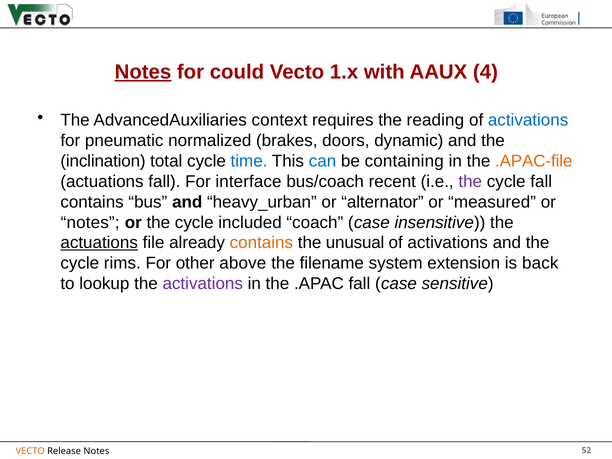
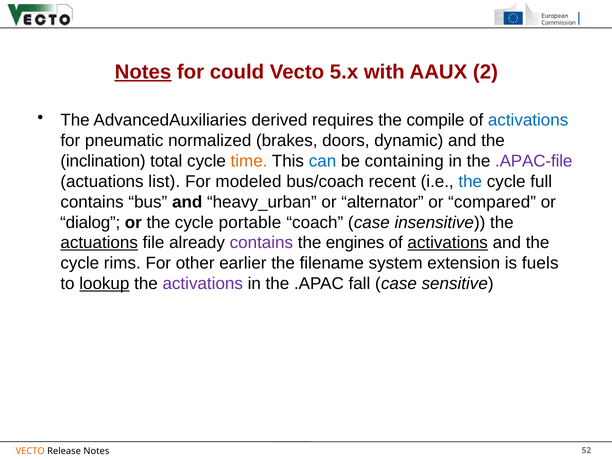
1.x: 1.x -> 5.x (344, 72)
4: 4 -> 2 (485, 72)
context: context -> derived (279, 120)
reading: reading -> compile (436, 120)
time colour: blue -> orange (249, 161)
.APAC-file colour: orange -> purple (534, 161)
actuations fall: fall -> list (164, 182)
interface: interface -> modeled (248, 182)
the colour: purple -> blue (470, 182)
cycle fall: fall -> full (541, 182)
measured: measured -> compared (492, 202)
notes: notes -> dialog (90, 222)
included: included -> portable (250, 222)
contains colour: orange -> purple (261, 243)
unusual: unusual -> engines (355, 243)
activations underline: none -> present (448, 243)
above: above -> earlier (243, 263)
back: back -> fuels (540, 263)
lookup underline: none -> present (104, 284)
